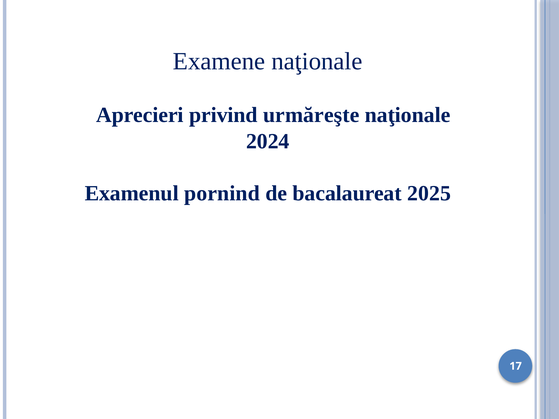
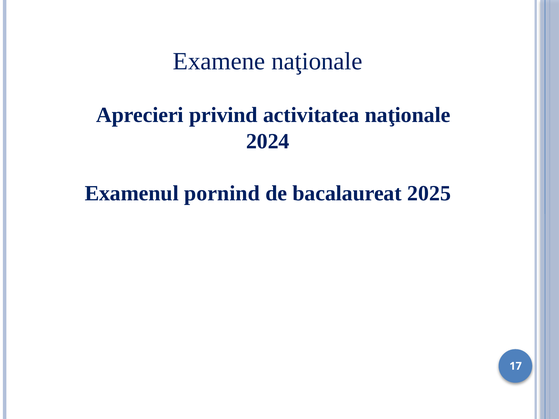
urmăreşte: urmăreşte -> activitatea (311, 115)
